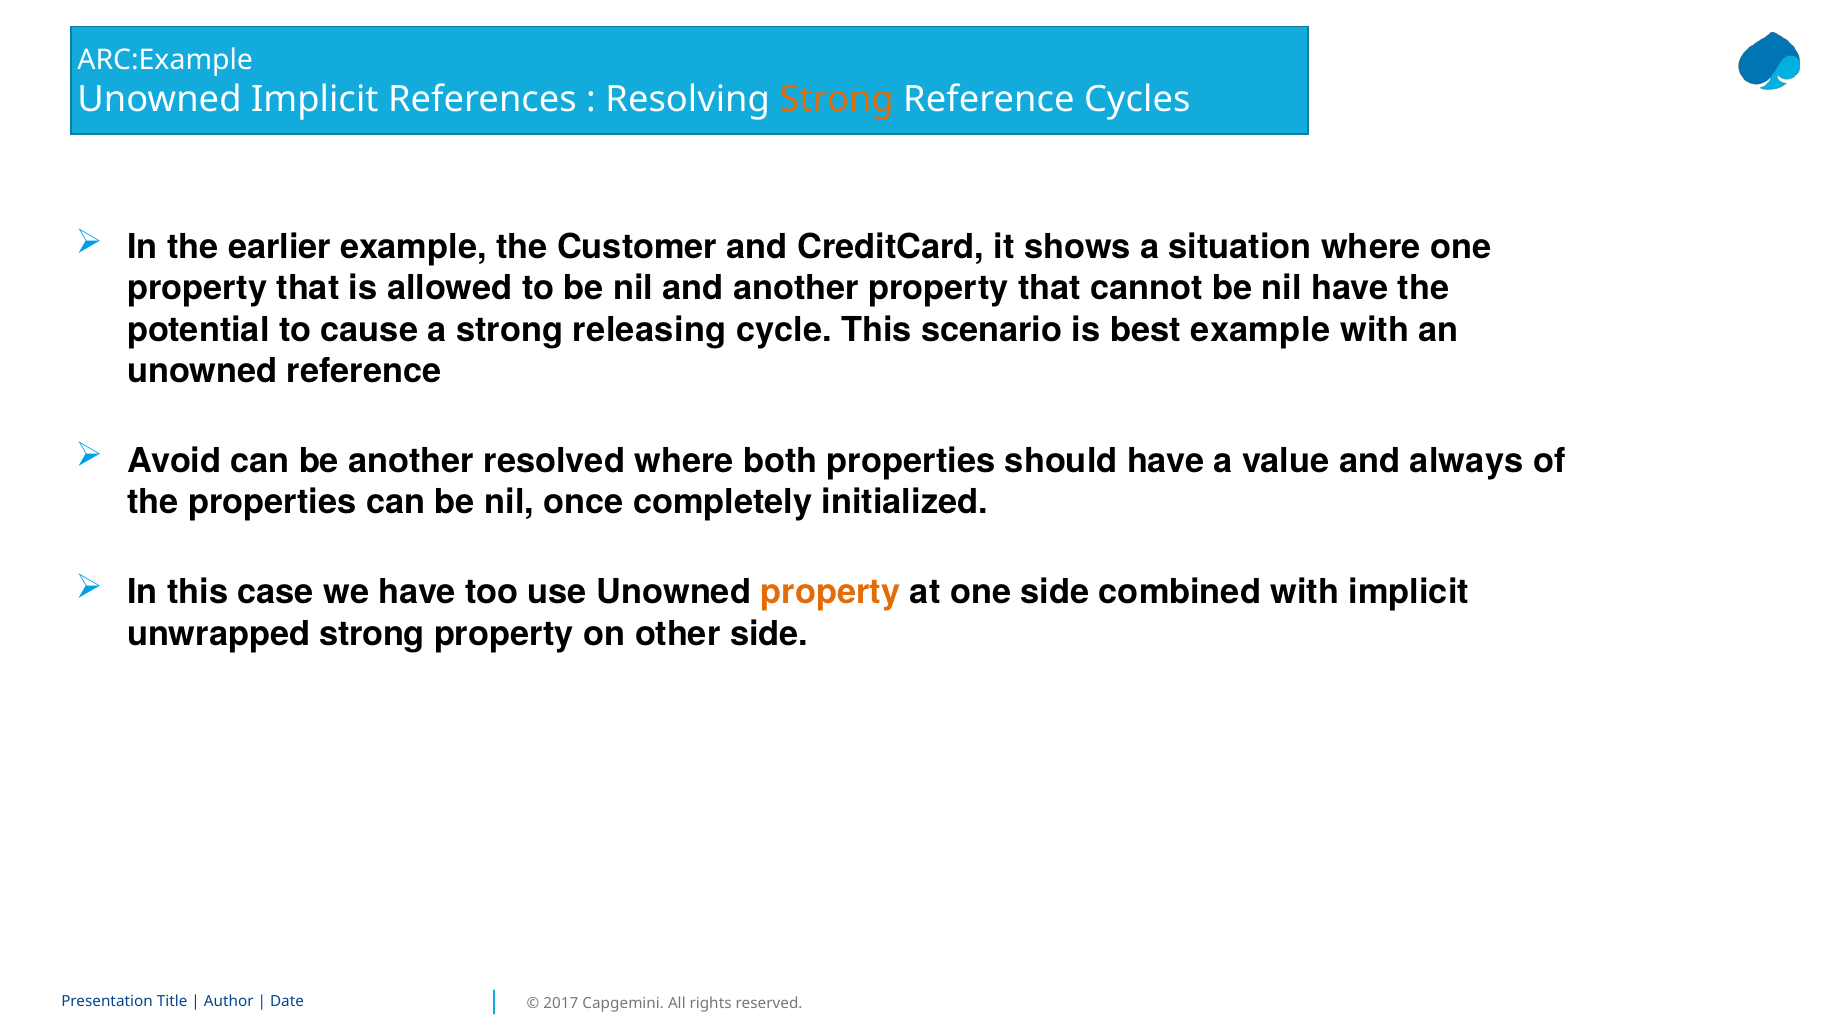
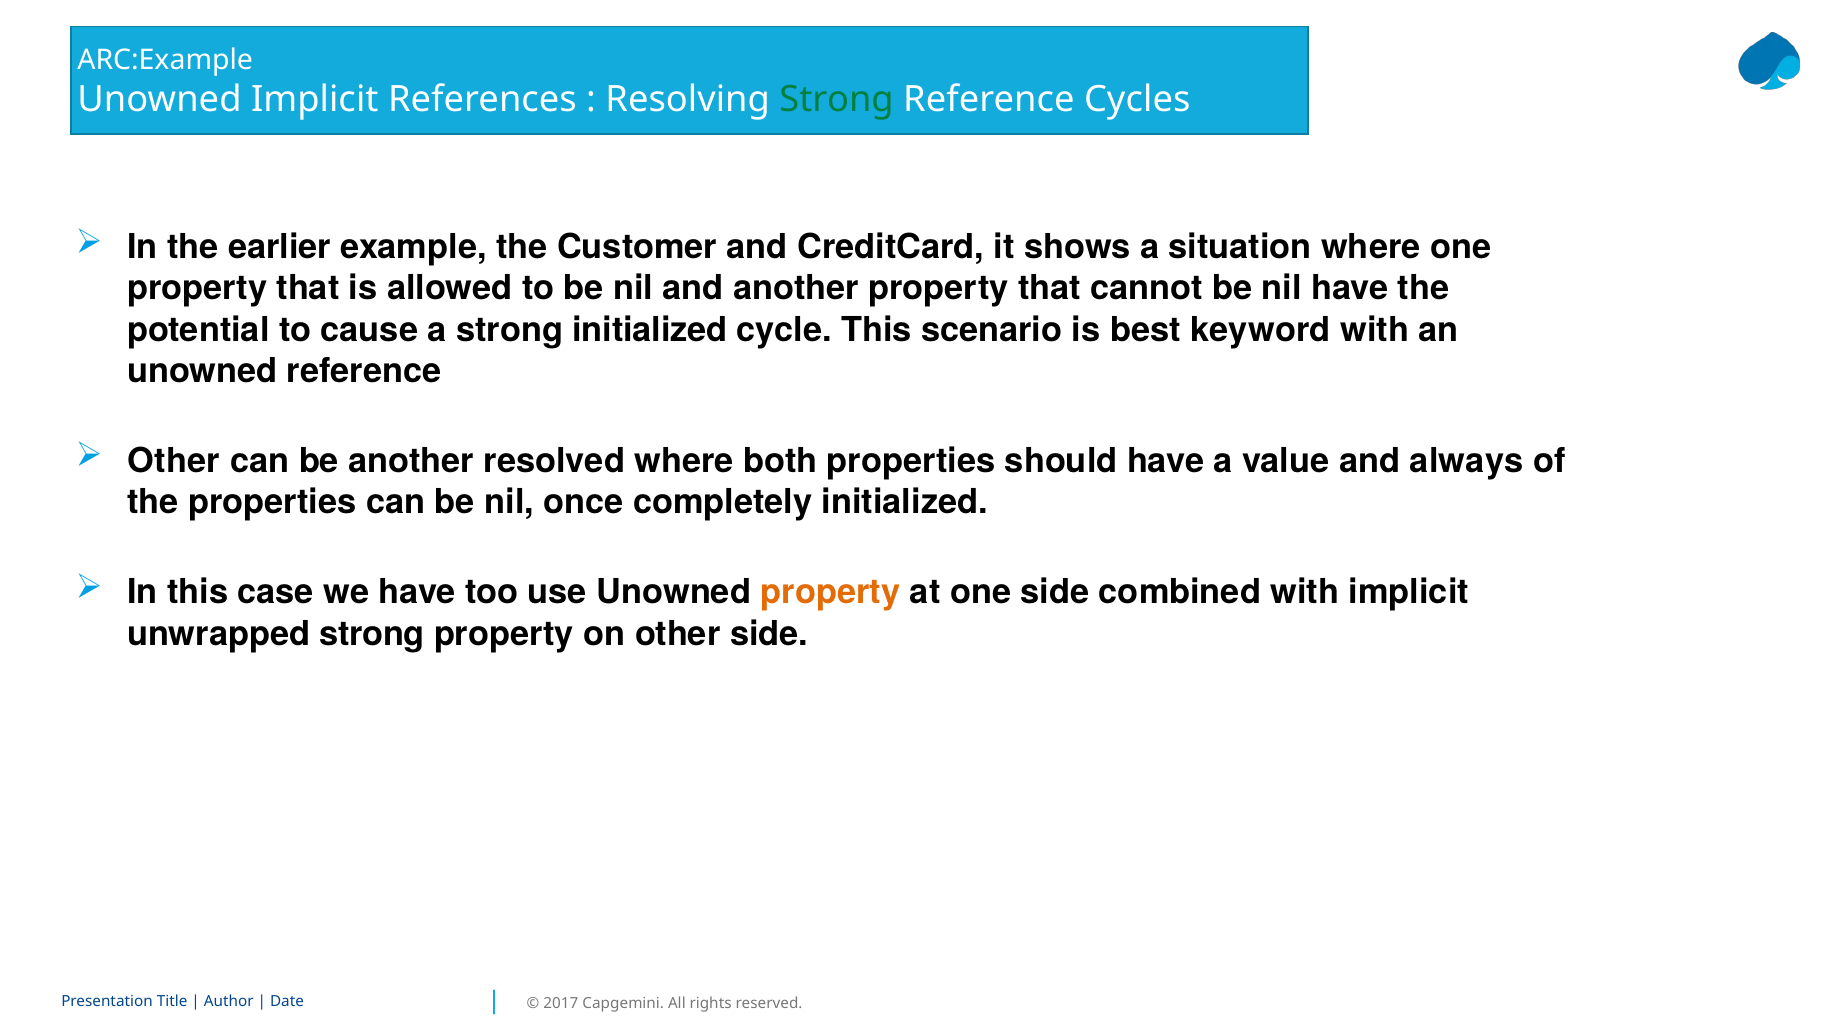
Strong colour: orange -> green (837, 100)
strong releasing: releasing -> initialized (650, 330)
best example: example -> keyword (1260, 330)
Avoid: Avoid -> Other (174, 461)
